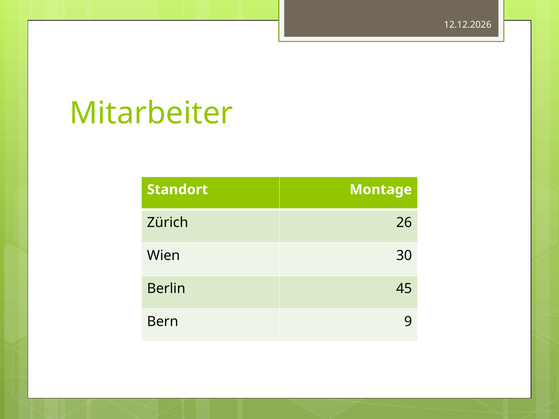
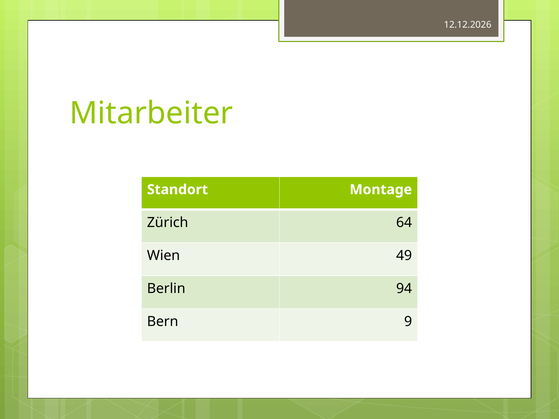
26: 26 -> 64 (404, 223)
30: 30 -> 49 (404, 256)
45: 45 -> 94 (404, 289)
